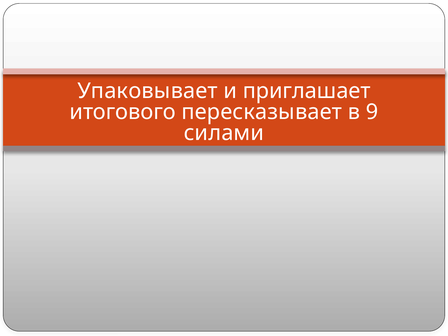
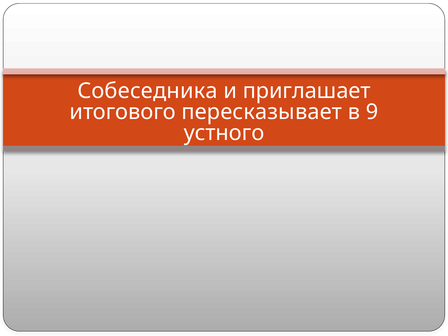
Упаковывает: Упаковывает -> Собеседника (148, 91)
силами: силами -> устного (224, 133)
